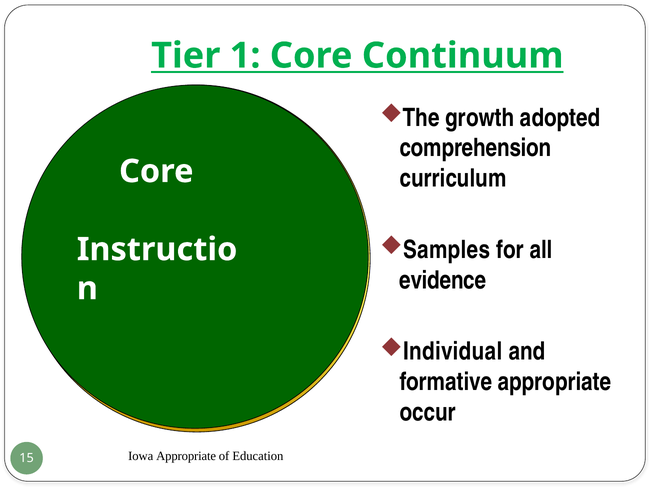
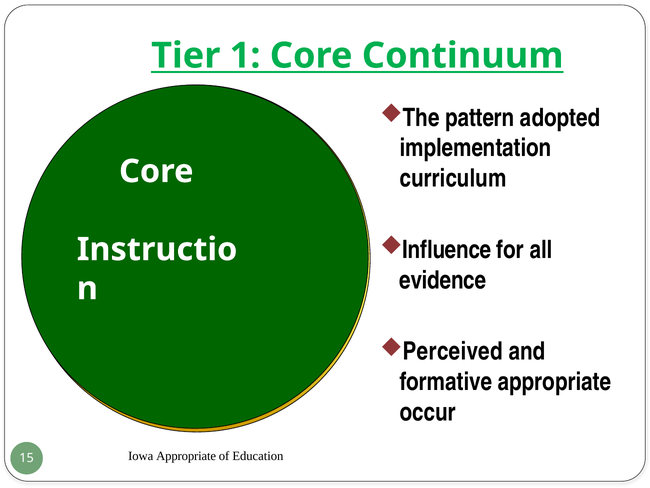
growth: growth -> pattern (480, 118)
comprehension: comprehension -> implementation (476, 148)
Samples: Samples -> Influence (447, 250)
Individual: Individual -> Perceived (453, 351)
